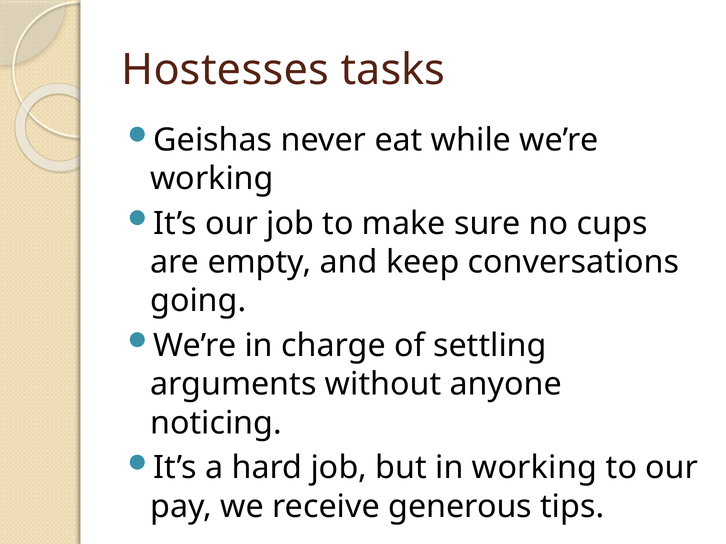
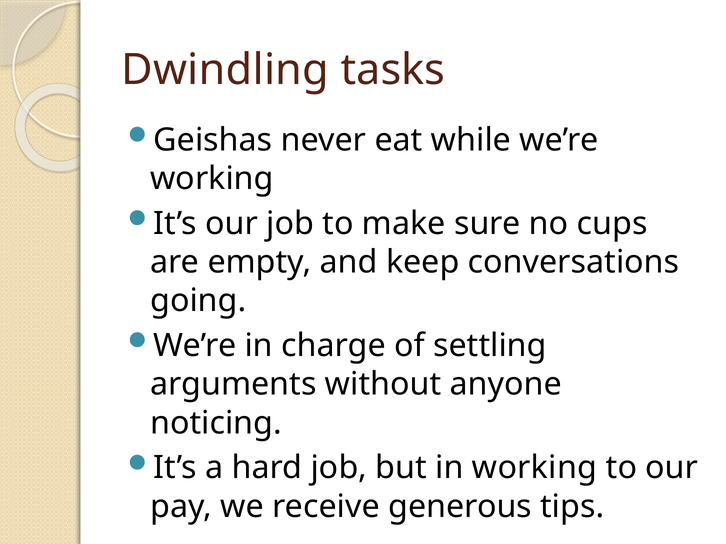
Hostesses: Hostesses -> Dwindling (225, 70)
